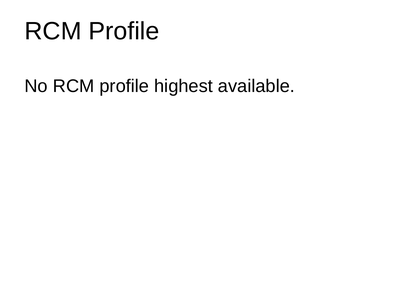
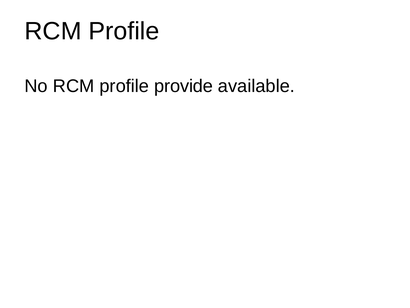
highest: highest -> provide (184, 86)
